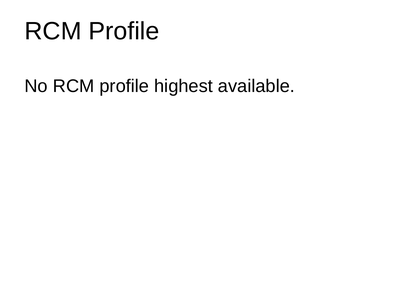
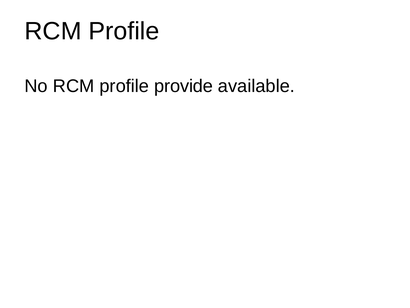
highest: highest -> provide (184, 86)
